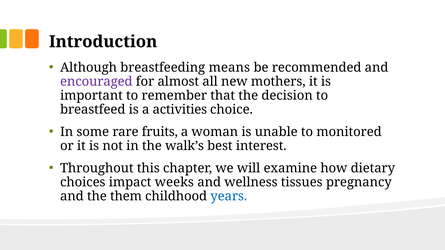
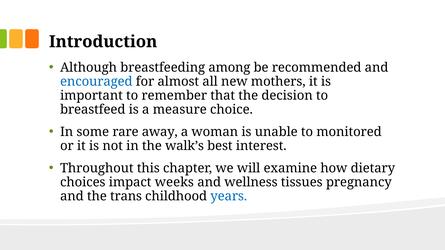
means: means -> among (229, 68)
encouraged colour: purple -> blue (96, 82)
activities: activities -> measure (180, 110)
fruits: fruits -> away (160, 132)
them: them -> trans (126, 196)
